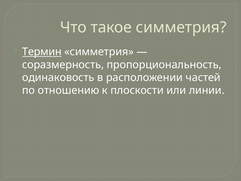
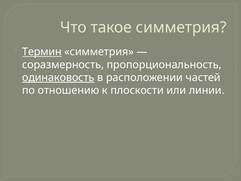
одинаковость underline: none -> present (58, 77)
